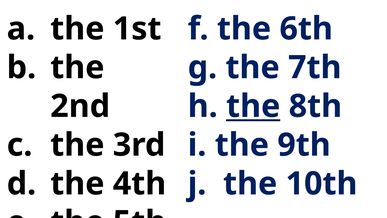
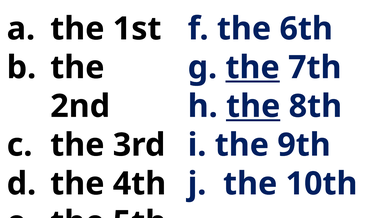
the underline: none -> present (253, 67)
